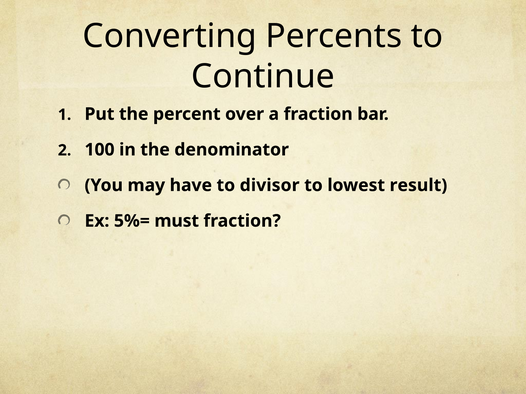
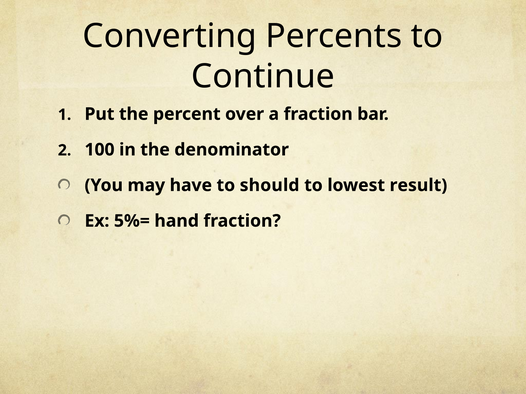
divisor: divisor -> should (270, 186)
must: must -> hand (177, 221)
